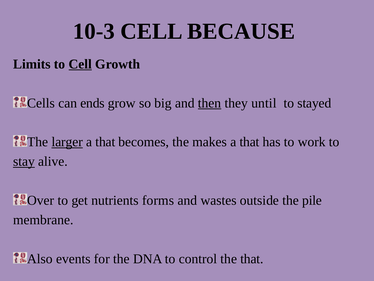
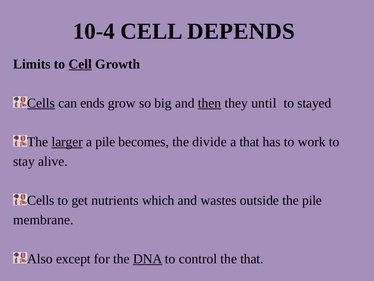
10-3: 10-3 -> 10-4 (94, 31)
BECAUSE: BECAUSE -> DEPENDS (241, 31)
Cells underline: none -> present (41, 103)
that: that -> pile (105, 142)
makes: makes -> divide (210, 142)
stay underline: present -> none (24, 161)
Over: Over -> Cells (41, 200)
forms: forms -> which (158, 200)
events: events -> except (73, 258)
DNA underline: none -> present (148, 258)
